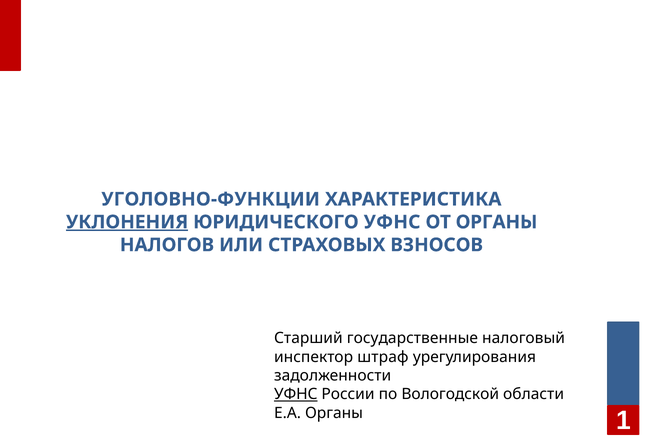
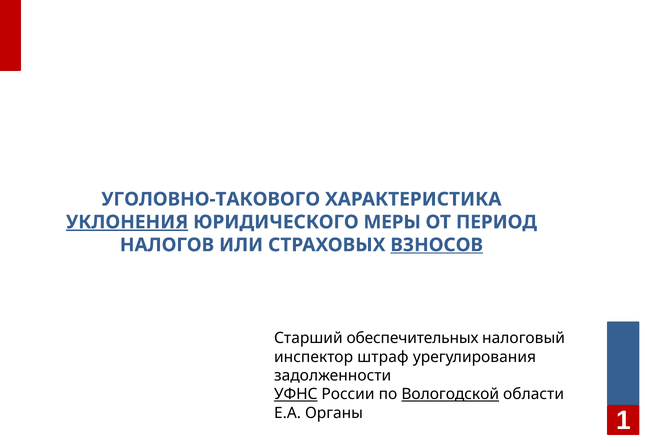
УГОЛОВНО-ФУНКЦИИ: УГОЛОВНО-ФУНКЦИИ -> УГОЛОВНО-ТАКОВОГО (211, 199)
ЮРИДИЧЕСКОГО УФНС: УФНС -> МЕРЫ (392, 222)
ОТ ОРГАНЫ: ОРГАНЫ -> ПЕРИОД (497, 222)
ВЗНОСОВ underline: none -> present (437, 245)
государственные: государственные -> обеспечительных (413, 338)
Вологодской underline: none -> present (450, 394)
